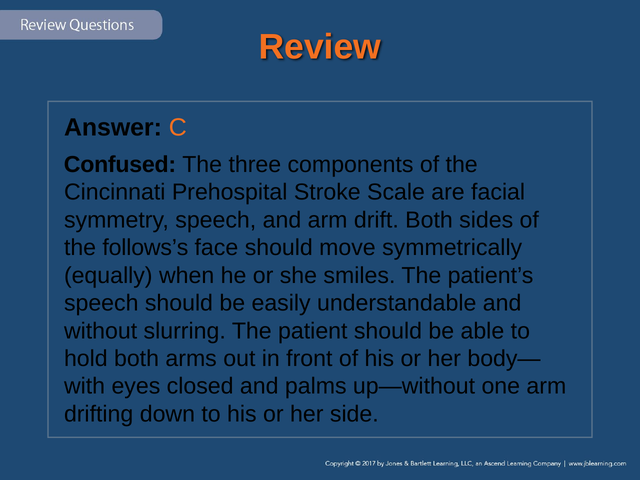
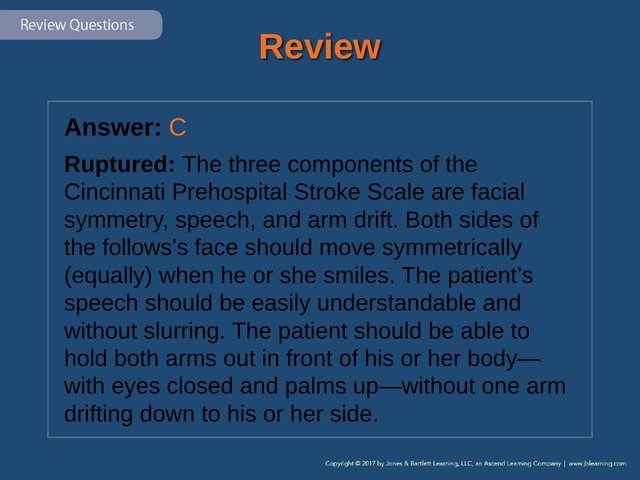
Confused: Confused -> Ruptured (120, 165)
